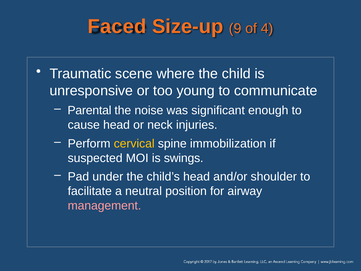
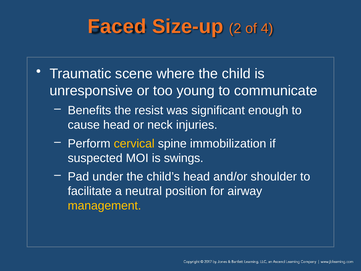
9: 9 -> 2 (235, 29)
Parental: Parental -> Benefits (89, 110)
noise: noise -> resist (149, 110)
management colour: pink -> yellow (104, 205)
